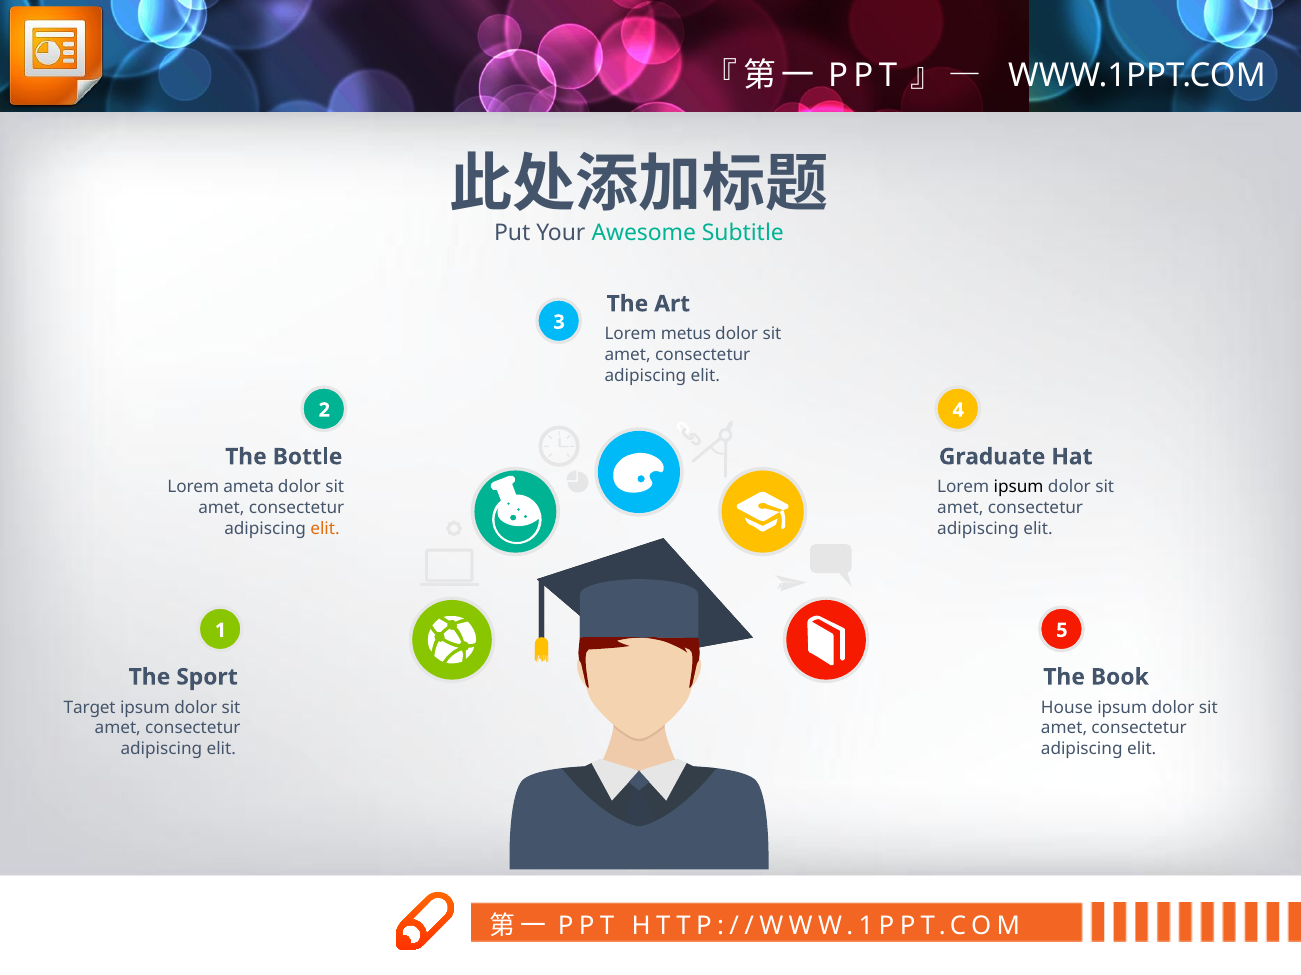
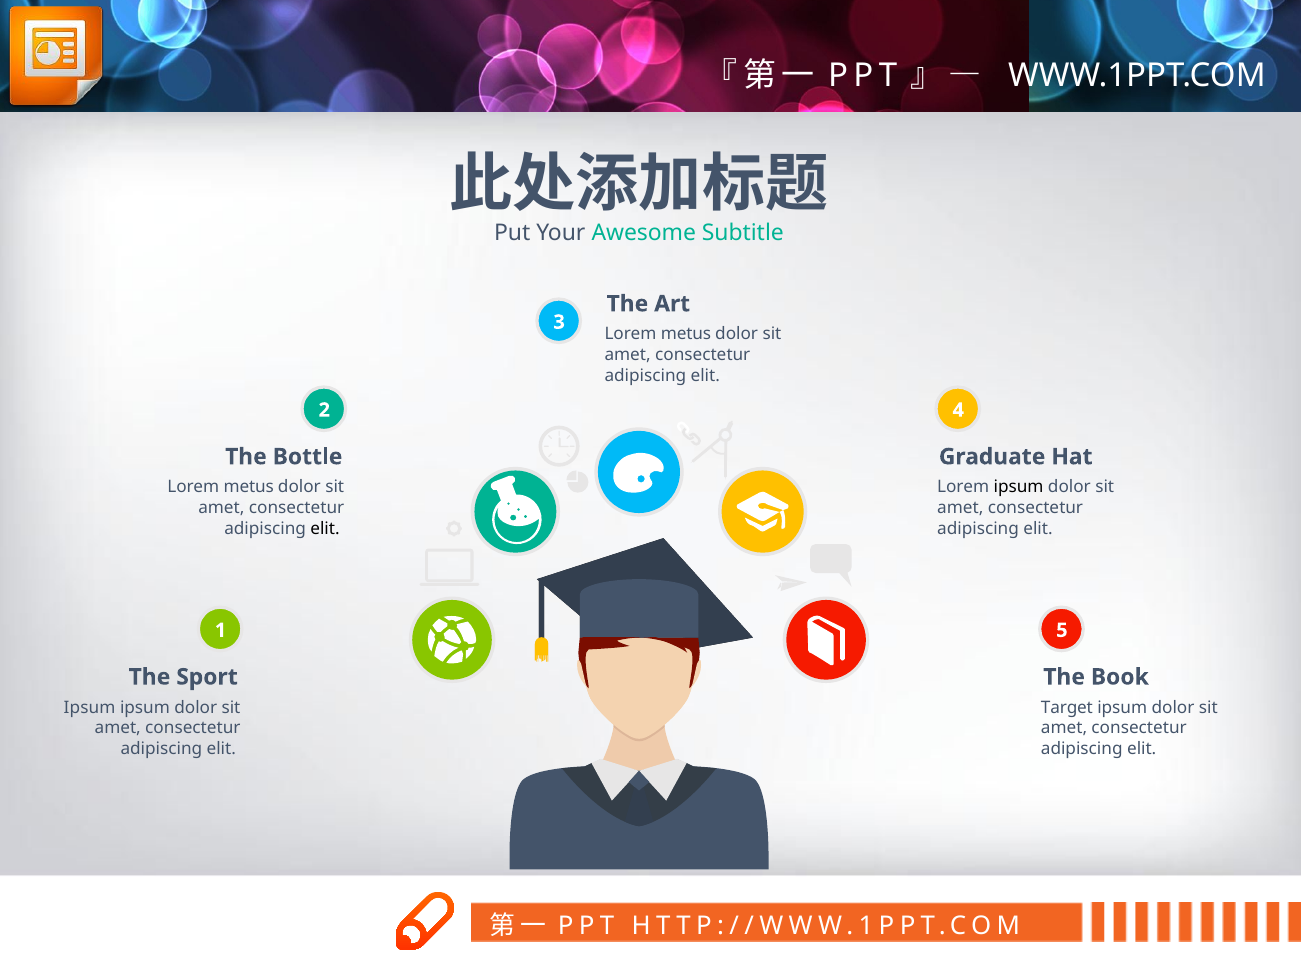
ameta: ameta -> metus (249, 488)
elit colour: orange -> black (325, 529)
Target: Target -> Ipsum (90, 708)
House: House -> Target (1067, 708)
